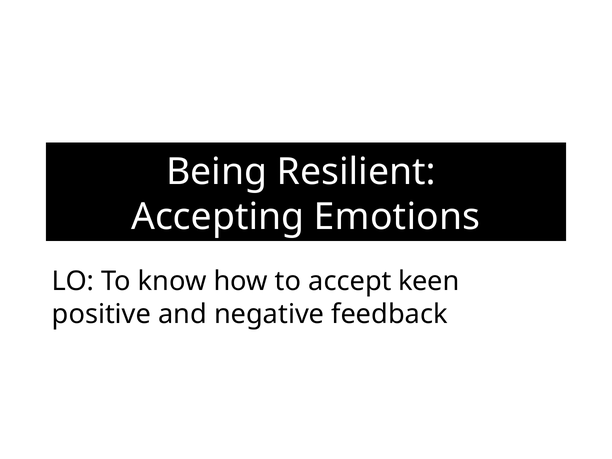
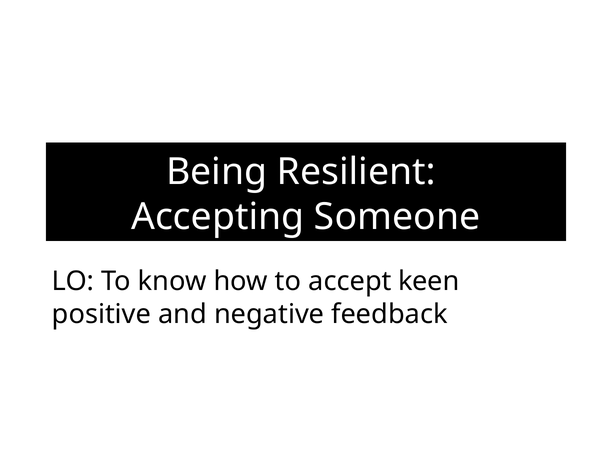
Emotions: Emotions -> Someone (397, 217)
